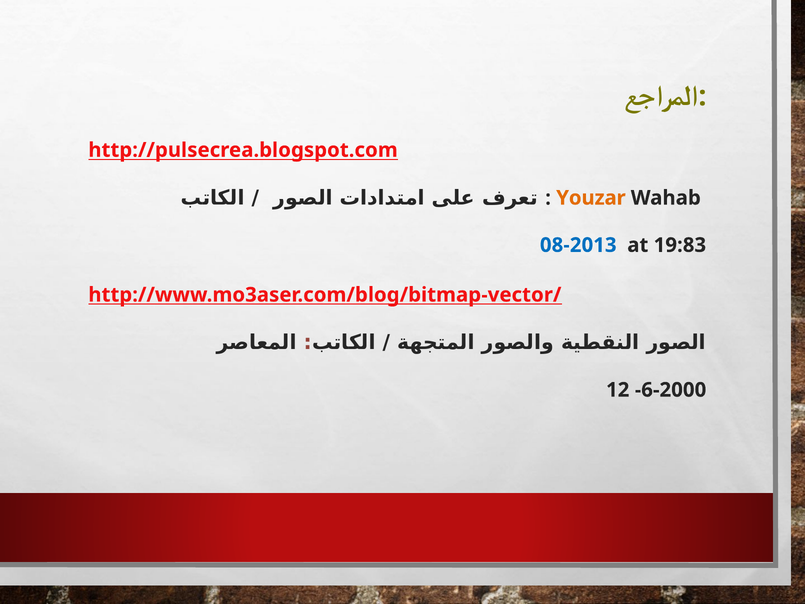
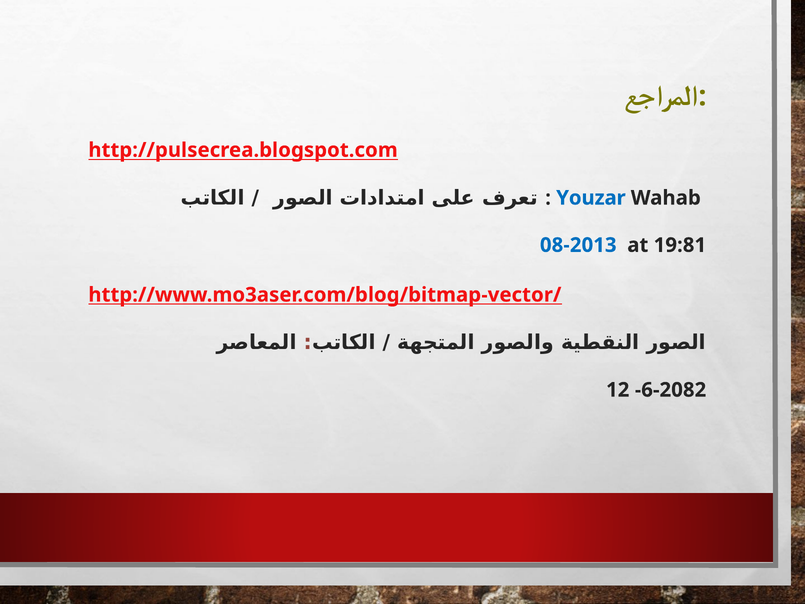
Youzar colour: orange -> blue (591, 198)
19:83: 19:83 -> 19:81 (680, 245)
-6-2000: -6-2000 -> -6-2082 (670, 390)
